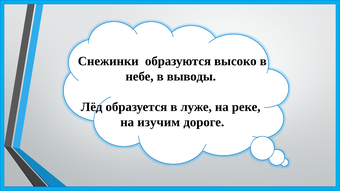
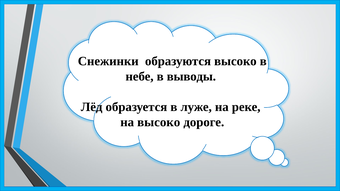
на изучим: изучим -> высоко (159, 122)
